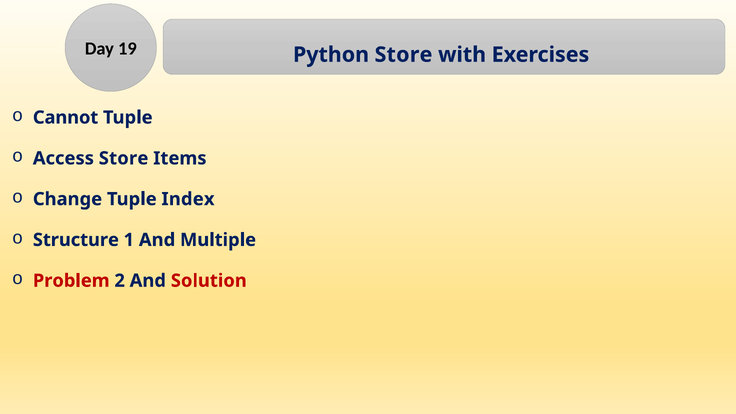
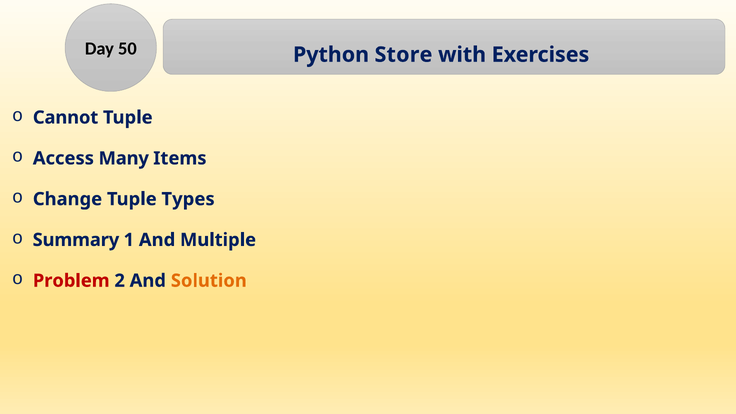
19: 19 -> 50 (127, 49)
Access Store: Store -> Many (124, 158)
Index: Index -> Types (188, 199)
Structure: Structure -> Summary (76, 240)
Solution colour: red -> orange (209, 281)
